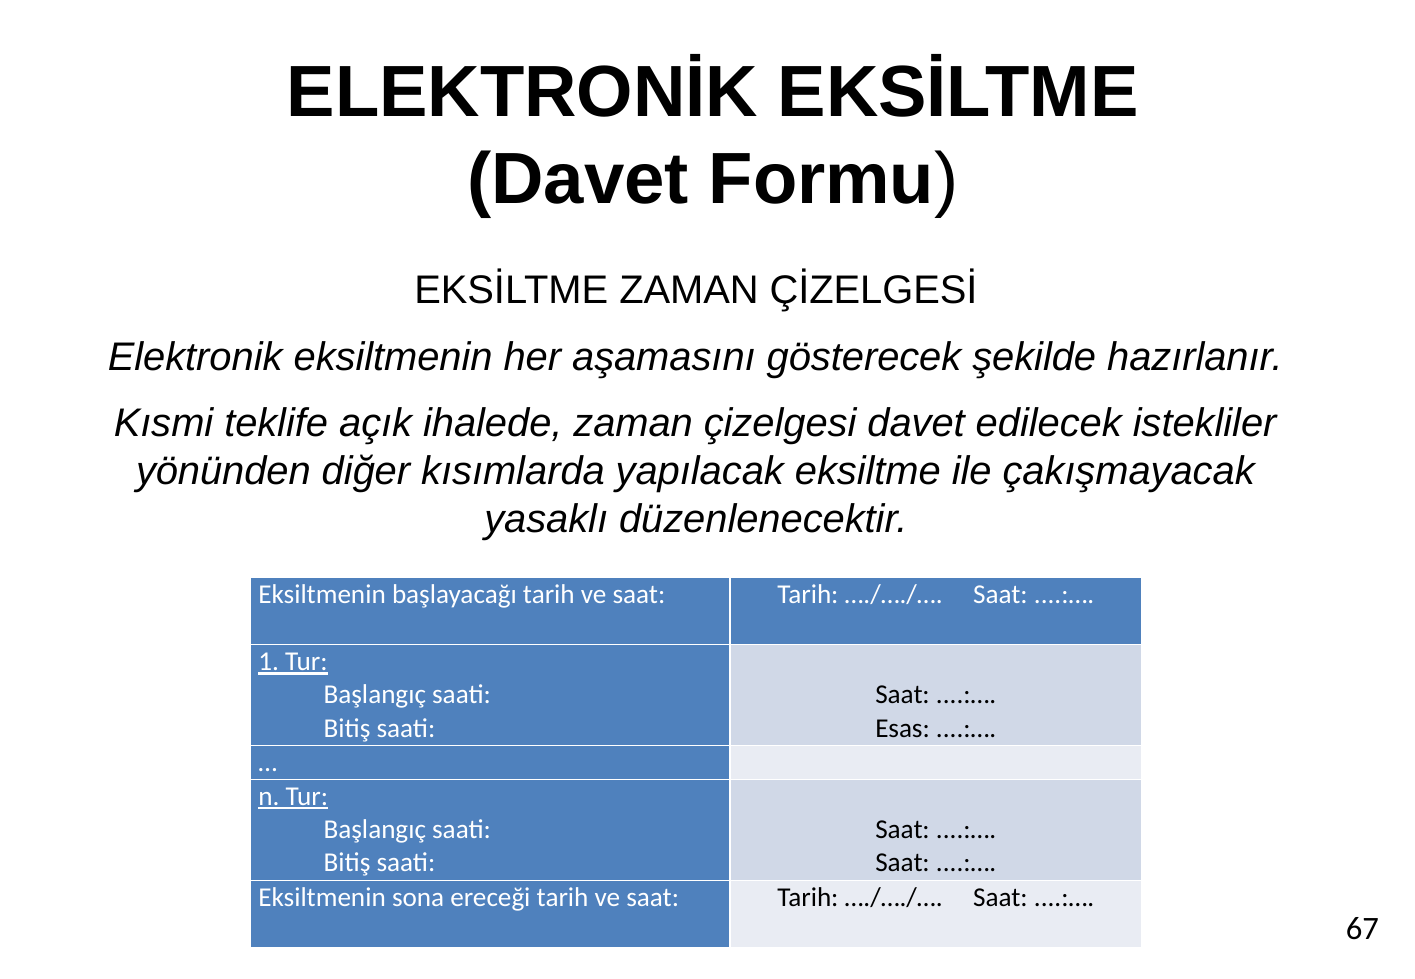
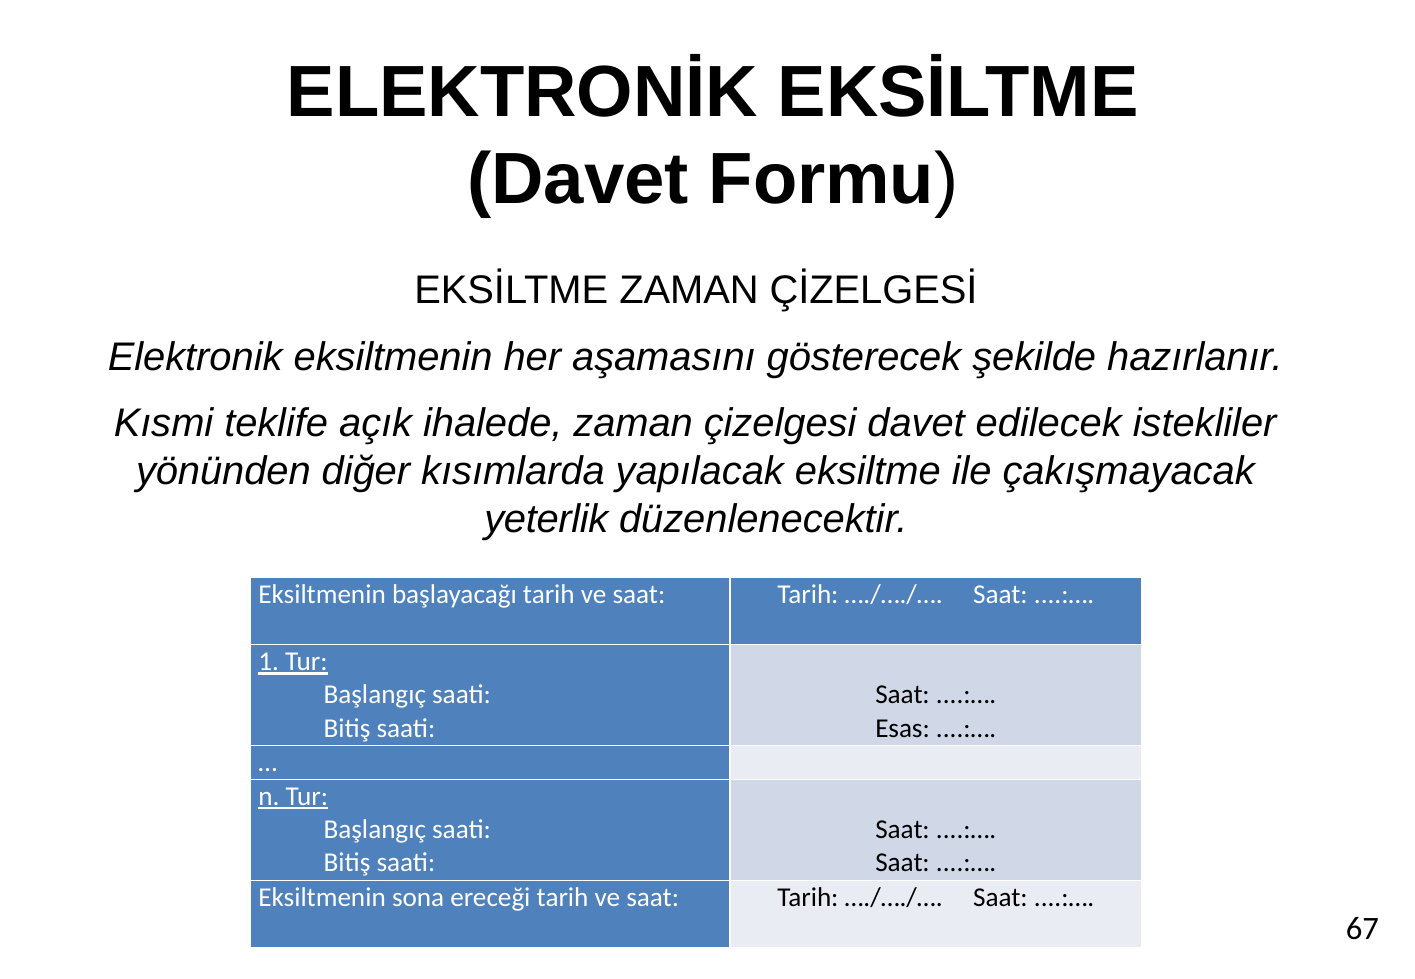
yasaklı: yasaklı -> yeterlik (546, 520)
